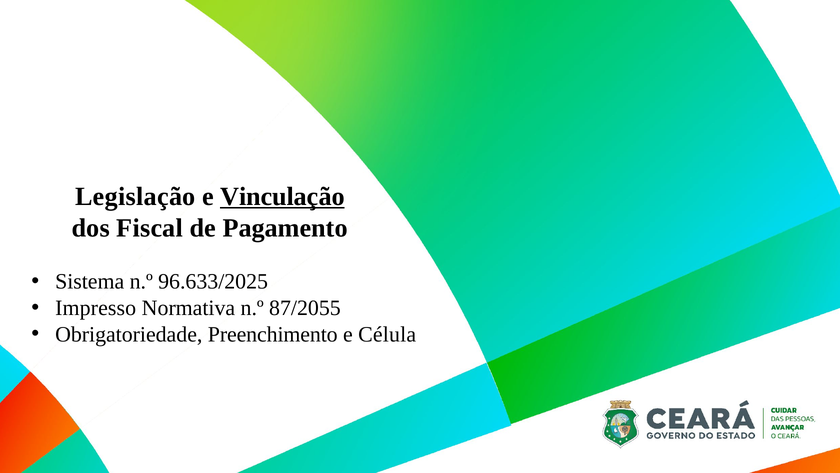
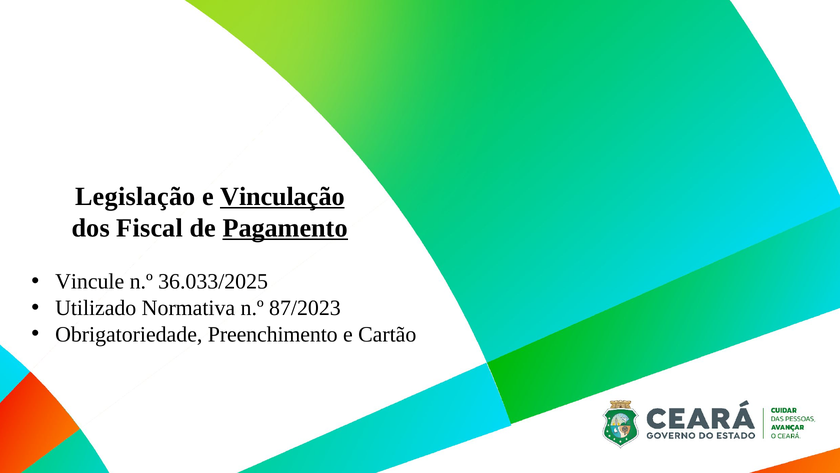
Pagamento underline: none -> present (285, 228)
Sistema: Sistema -> Vincule (90, 281)
96.633/2025: 96.633/2025 -> 36.033/2025 (213, 281)
Impresso: Impresso -> Utilizado (96, 308)
87/2055: 87/2055 -> 87/2023 (305, 308)
Célula: Célula -> Cartão (387, 334)
